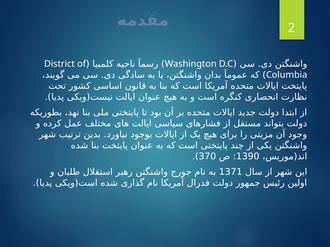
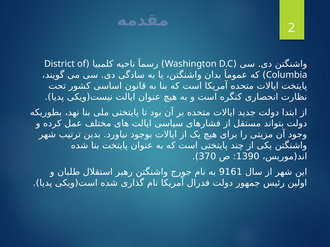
1371: 1371 -> 9161 (231, 172)
